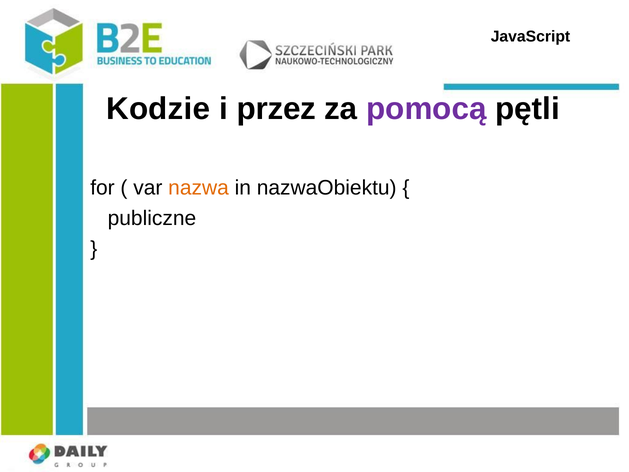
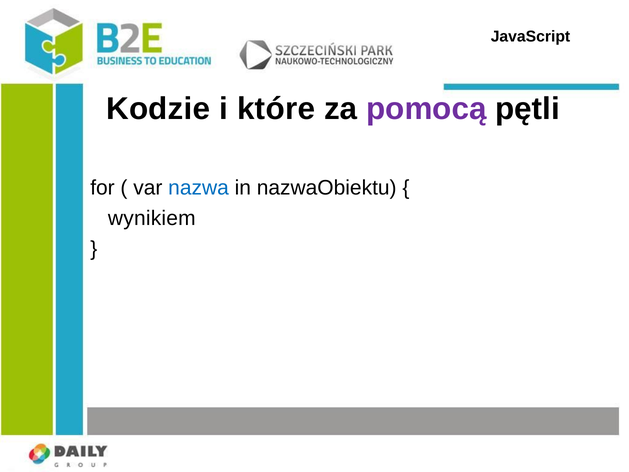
przez: przez -> które (276, 109)
nazwa colour: orange -> blue (199, 188)
publiczne: publiczne -> wynikiem (152, 218)
